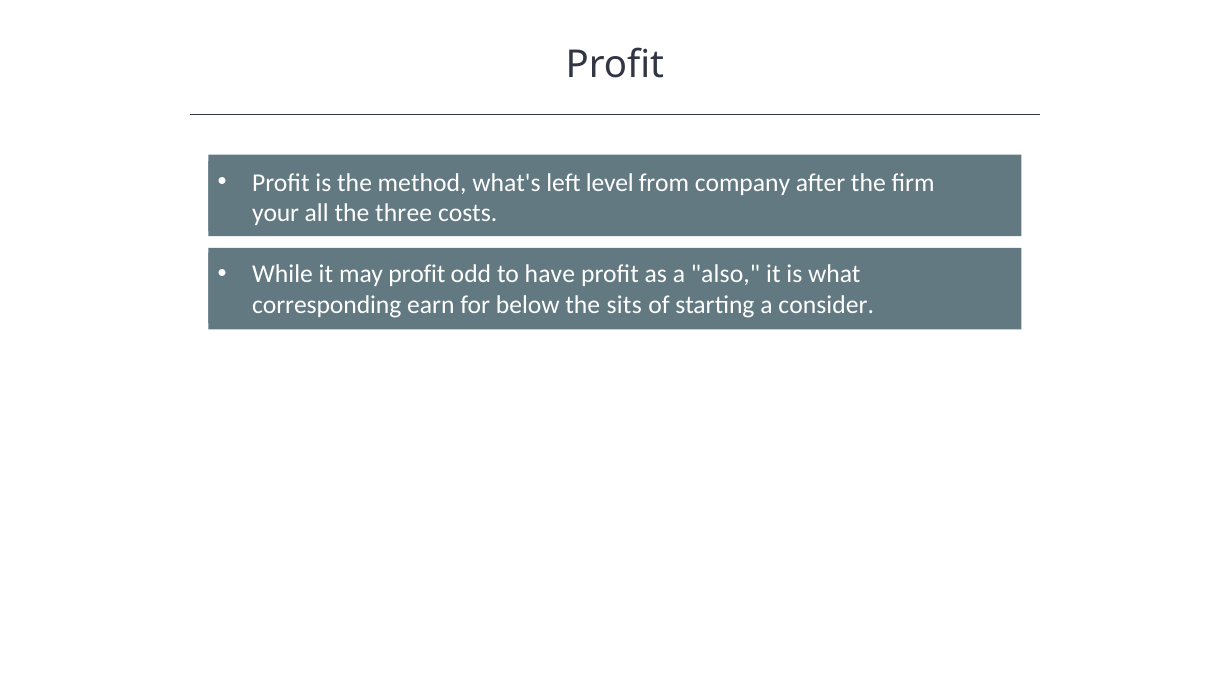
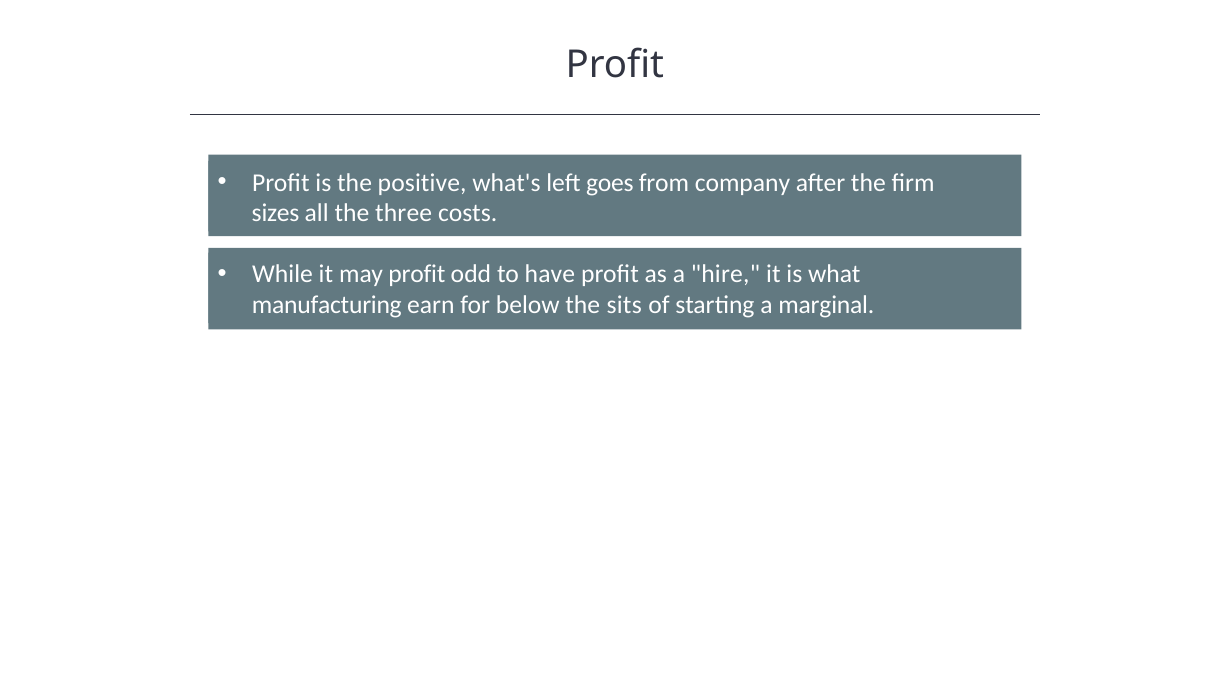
method: method -> positive (422, 183)
level: level -> goes (610, 183)
your: your -> sizes (276, 213)
also: also -> hire (725, 274)
corresponding: corresponding -> manufacturing (327, 305)
consider: consider -> marginal (826, 305)
